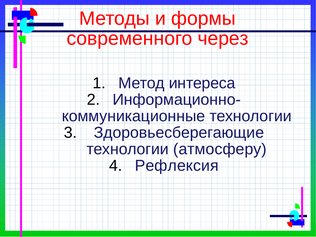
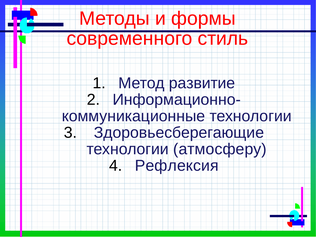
через: через -> стиль (223, 39)
интереса: интереса -> развитие (202, 83)
